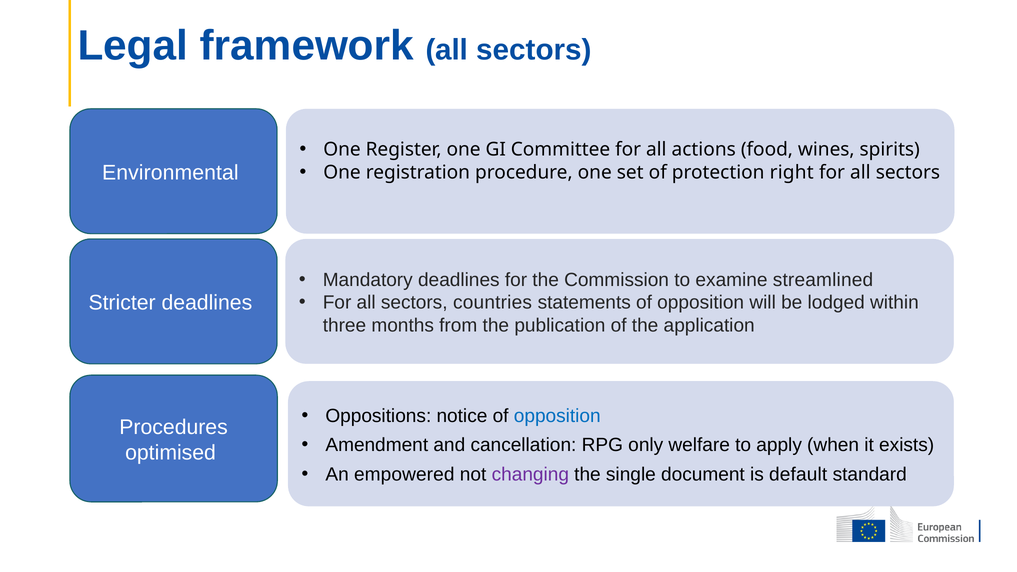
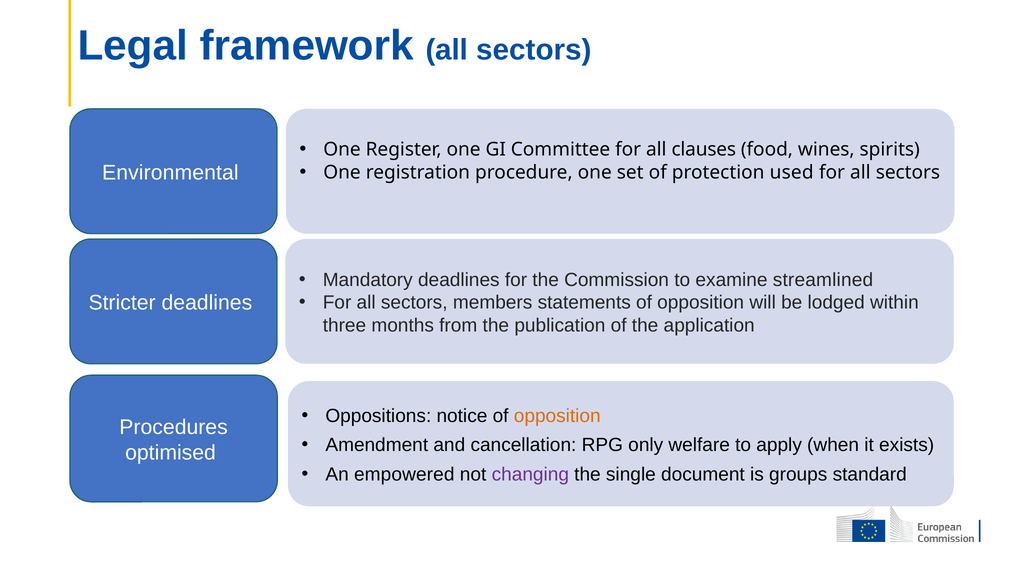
actions: actions -> clauses (704, 150)
right: right -> used (792, 173)
countries: countries -> members (493, 303)
opposition colour: blue -> orange (557, 416)
default: default -> groups (798, 474)
